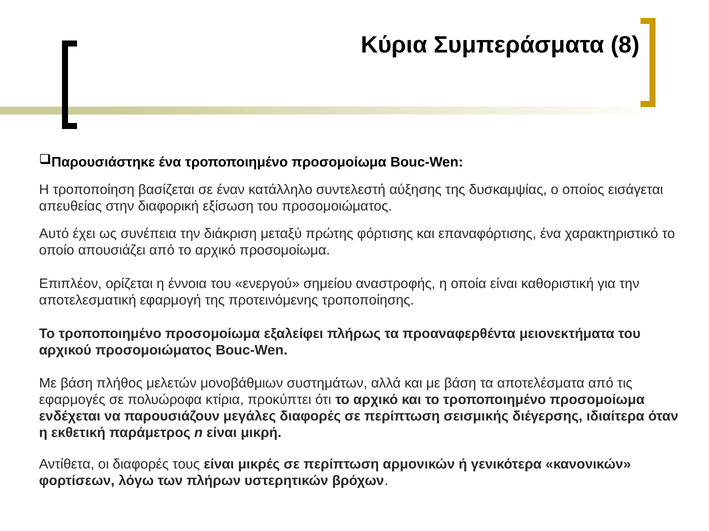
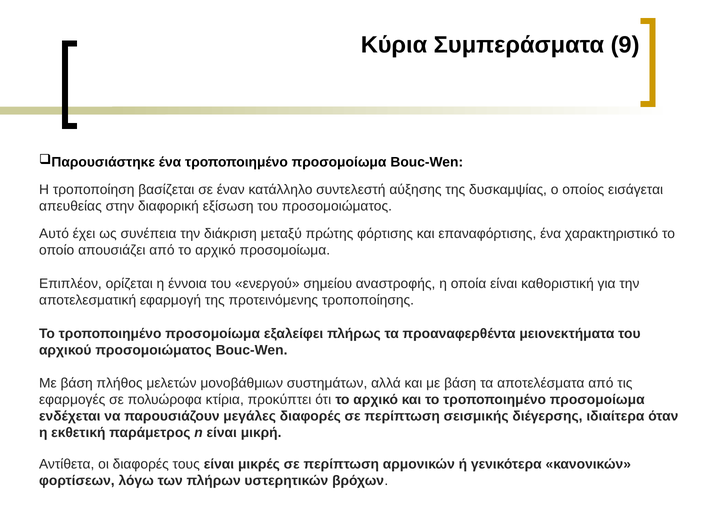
8: 8 -> 9 (625, 45)
